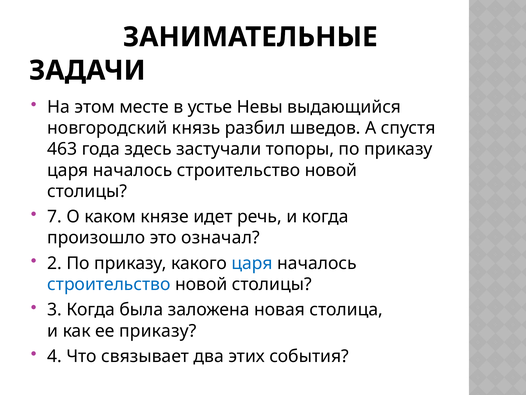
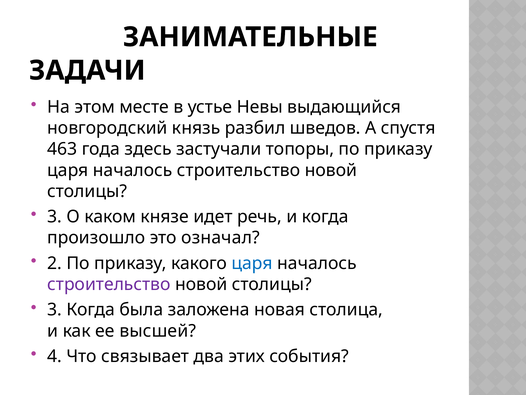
7: 7 -> 3 (55, 217)
строительство colour: blue -> purple (109, 284)
ее приказу: приказу -> высшей (158, 330)
